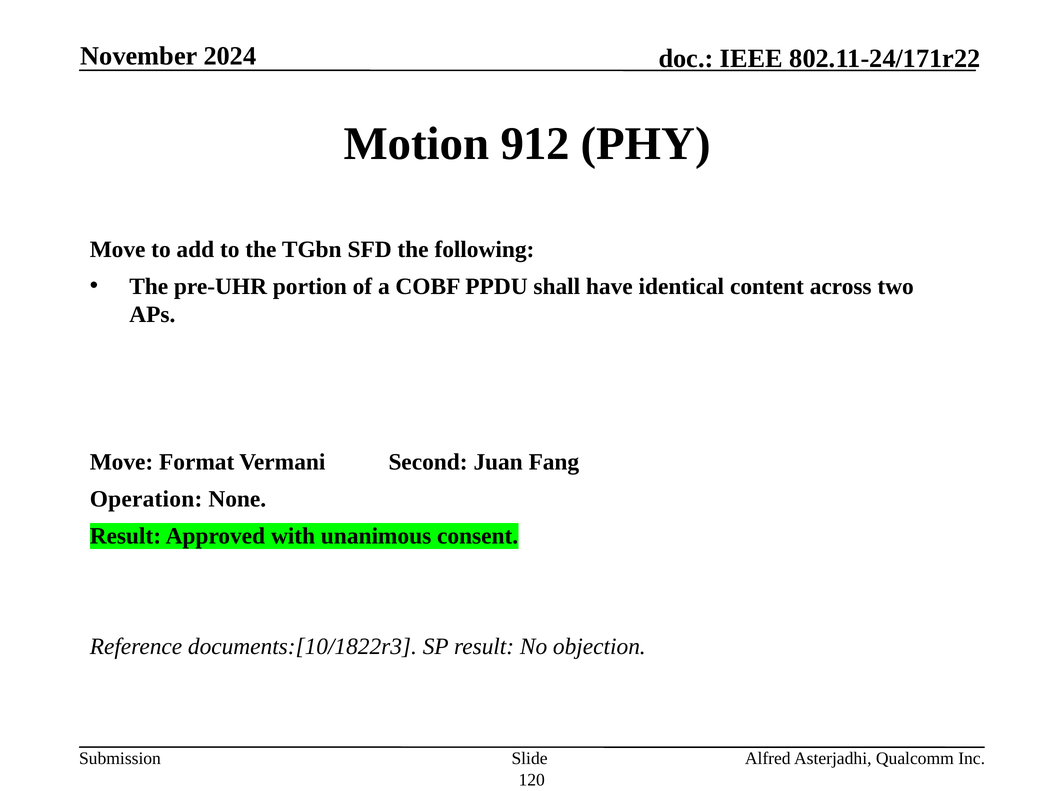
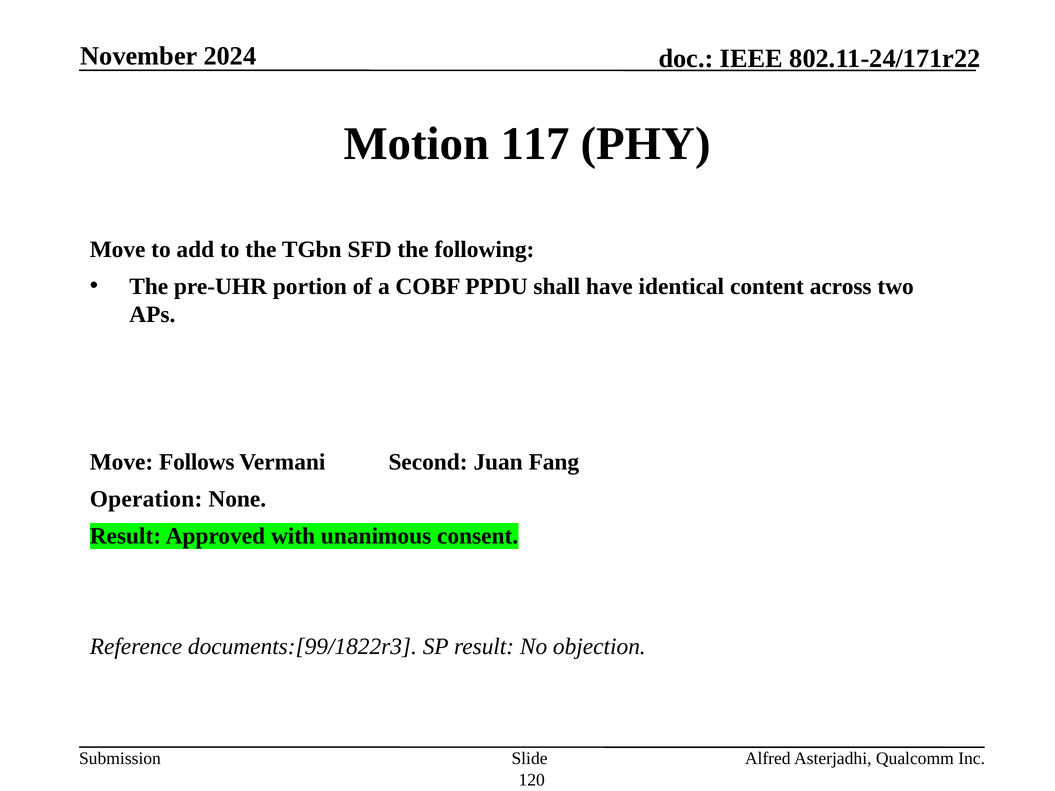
912: 912 -> 117 (535, 144)
Format: Format -> Follows (197, 462)
documents:[10/1822r3: documents:[10/1822r3 -> documents:[99/1822r3 (302, 647)
